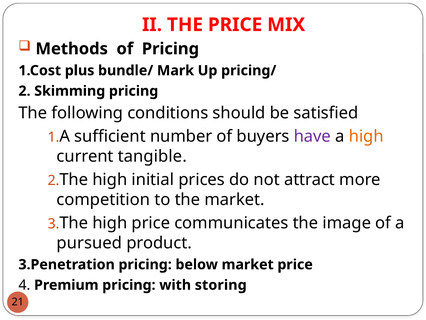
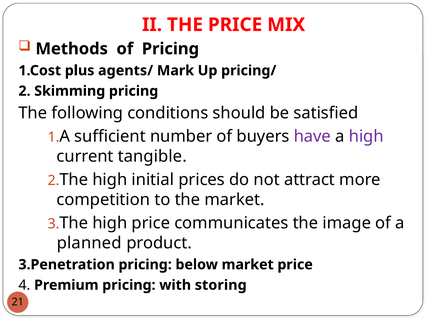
bundle/: bundle/ -> agents/ (126, 70)
high colour: orange -> purple (366, 136)
pursued: pursued -> planned (89, 242)
